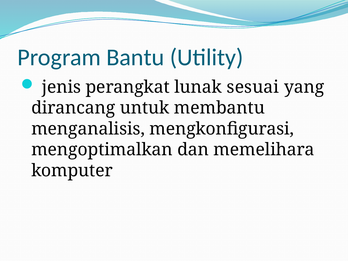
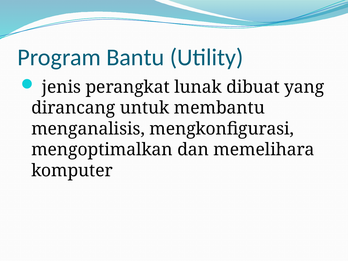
sesuai: sesuai -> dibuat (253, 87)
